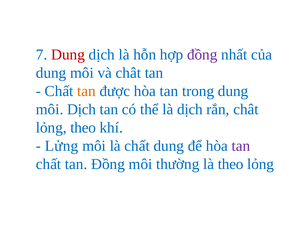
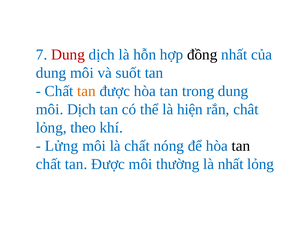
đồng colour: purple -> black (202, 55)
và chât: chât -> suốt (128, 73)
là dịch: dịch -> hiện (190, 109)
chất dung: dung -> nóng (169, 146)
tan colour: purple -> black (241, 146)
Đồng: Đồng -> Được (108, 164)
là theo: theo -> nhất (231, 164)
